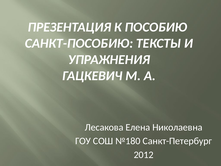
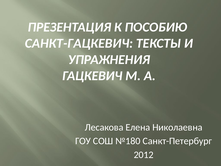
САНКТ-ПОСОБИЮ: САНКТ-ПОСОБИЮ -> САНКТ-ГАЦКЕВИЧ (79, 43)
